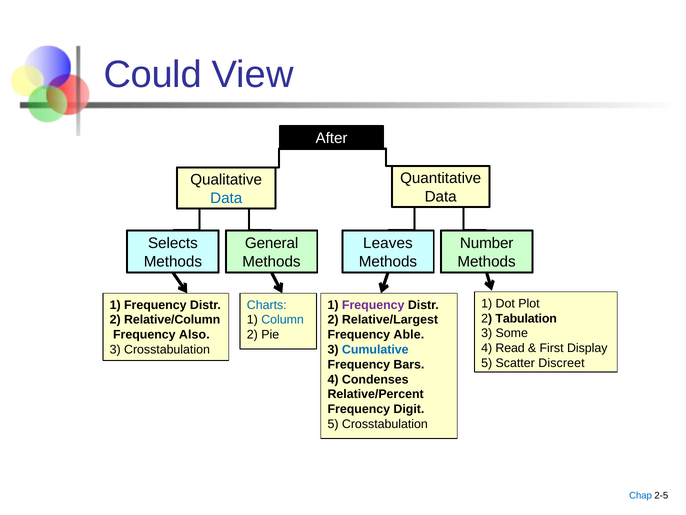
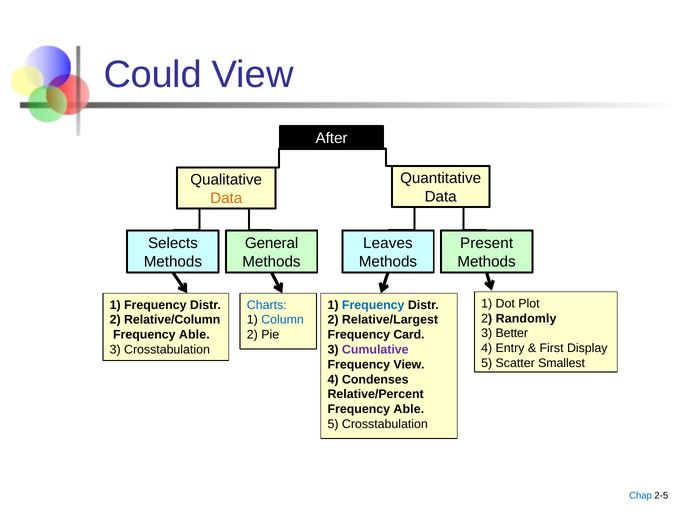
Data colour: blue -> orange (226, 198)
Number: Number -> Present (487, 243)
Frequency colour: purple -> blue (373, 305)
Tabulation: Tabulation -> Randomly (526, 318)
Some: Some -> Better (512, 333)
Also: Also -> Able (194, 334)
Able: Able -> Card (409, 334)
Read: Read -> Entry (510, 348)
Cumulative colour: blue -> purple (375, 349)
Discreet: Discreet -> Smallest (562, 363)
Frequency Bars: Bars -> View (409, 364)
Digit: Digit -> Able (409, 409)
